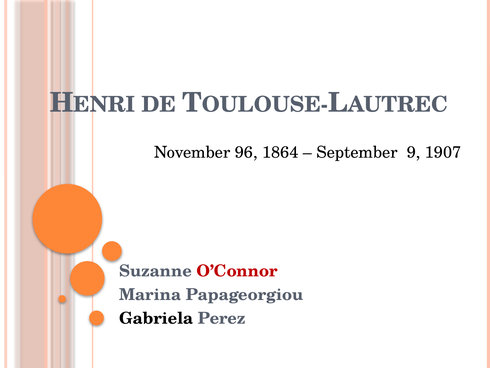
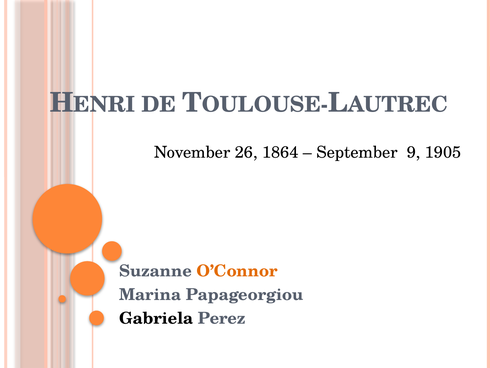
96: 96 -> 26 (246, 152)
1907: 1907 -> 1905 (443, 152)
O’Connor colour: red -> orange (237, 271)
